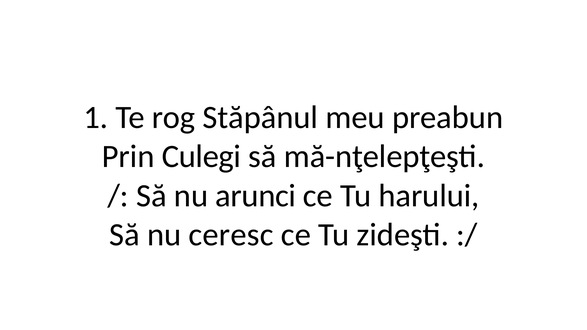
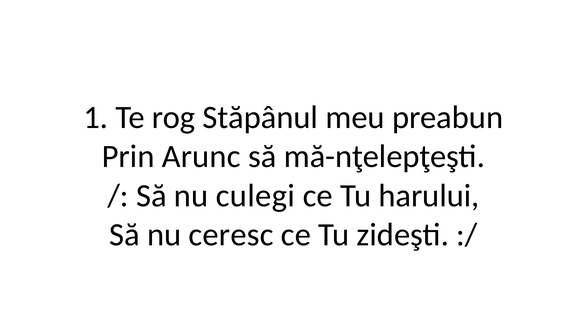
Culegi: Culegi -> Arunc (201, 157)
arunci: arunci -> culegi (255, 196)
